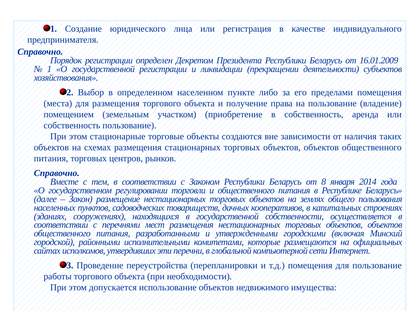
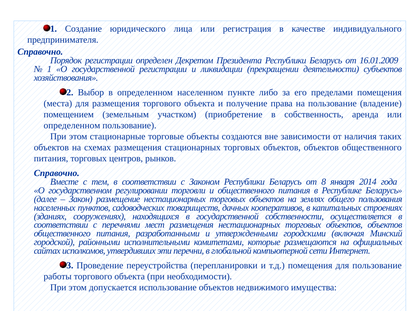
собственность: собственность -> определенном (72, 126)
